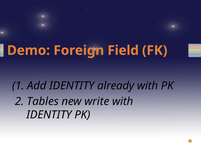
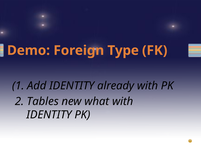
Field: Field -> Type (123, 50)
write: write -> what (97, 101)
